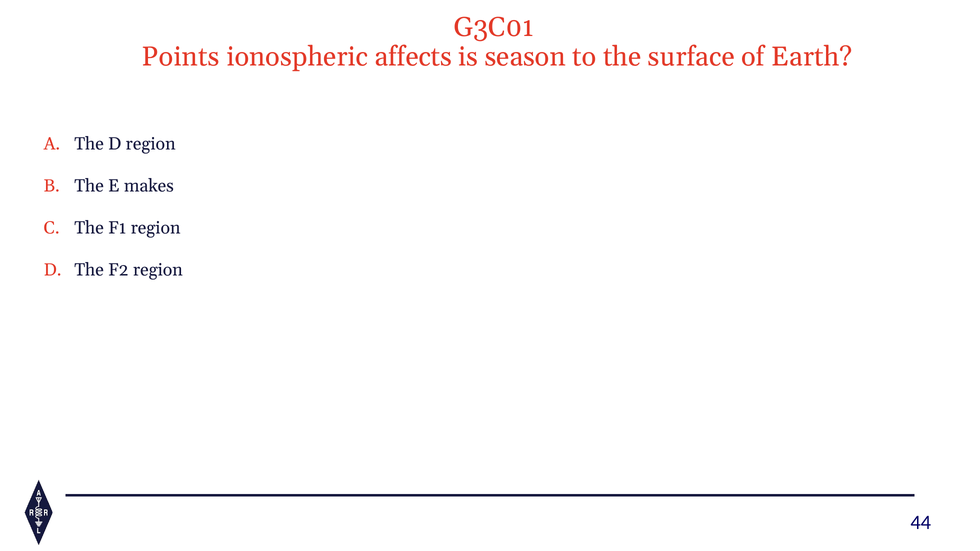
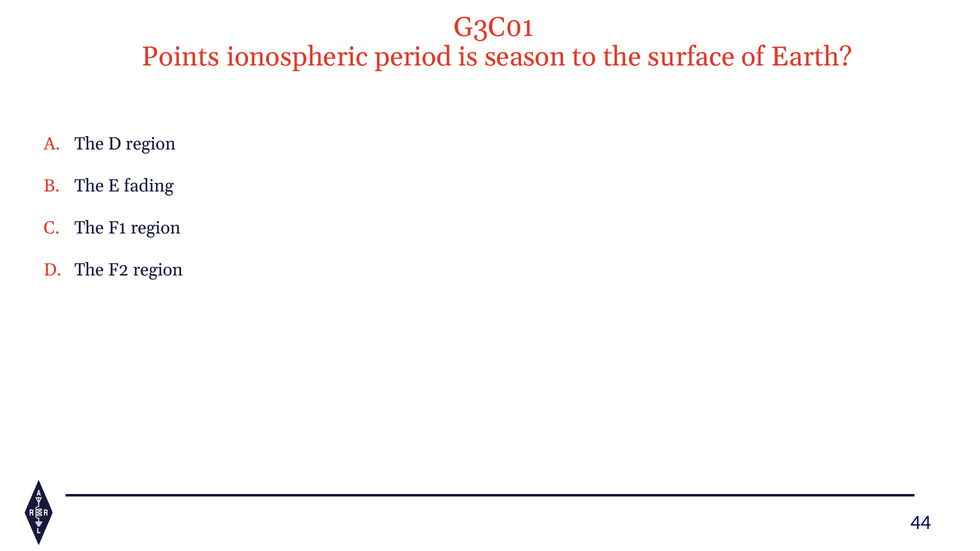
affects: affects -> period (413, 57)
makes: makes -> fading (149, 186)
